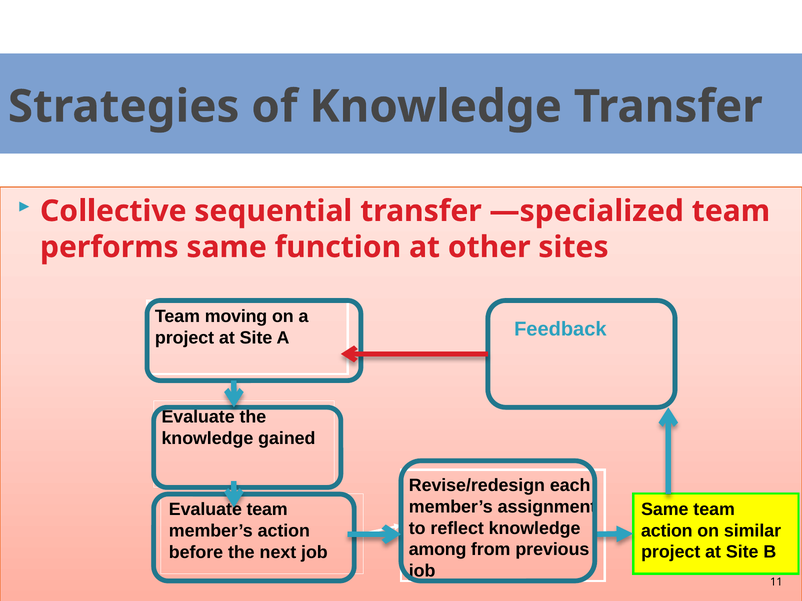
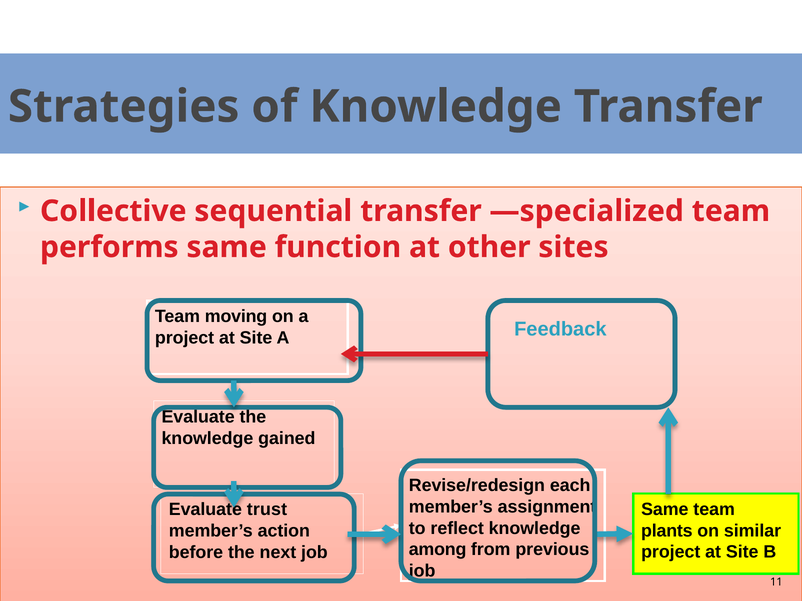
team: team -> trust (267, 510)
action: action -> plants (667, 531)
